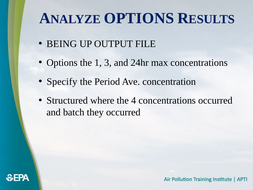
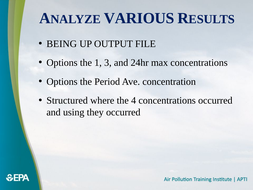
OPTIONS: OPTIONS -> VARIOUS (139, 18)
Specify: Specify -> Options (62, 81)
batch: batch -> using (74, 112)
